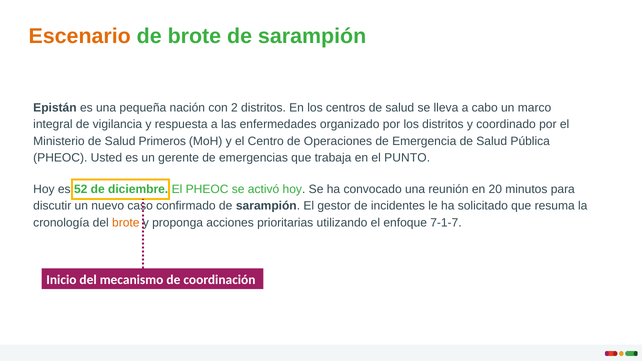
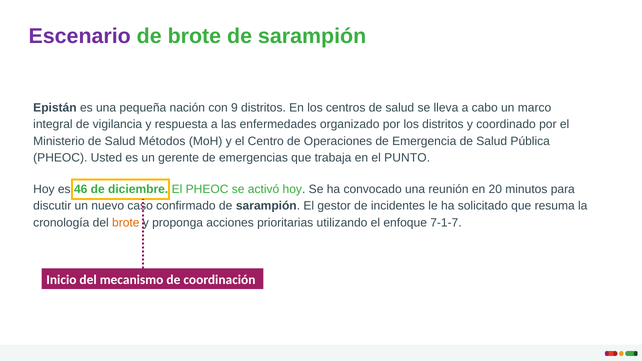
Escenario colour: orange -> purple (80, 36)
2: 2 -> 9 (234, 108)
Primeros: Primeros -> Métodos (162, 141)
52: 52 -> 46 (81, 189)
